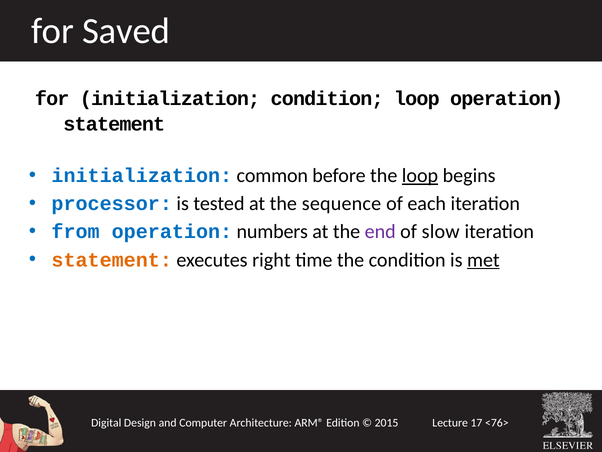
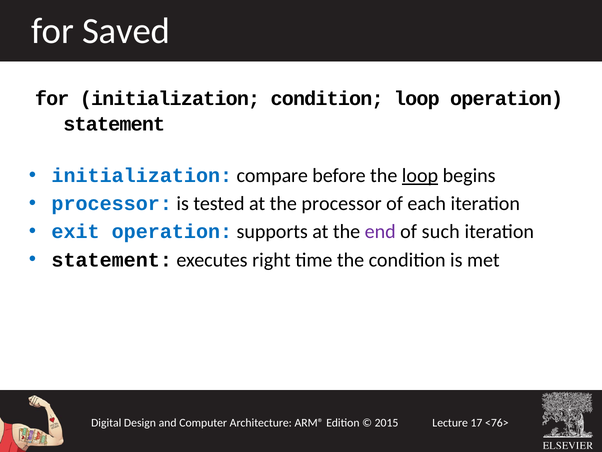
common: common -> compare (272, 175)
the sequence: sequence -> processor (342, 203)
from: from -> exit (76, 231)
numbers: numbers -> supports (272, 231)
slow: slow -> such (441, 231)
statement colour: orange -> black (112, 260)
met underline: present -> none (483, 260)
